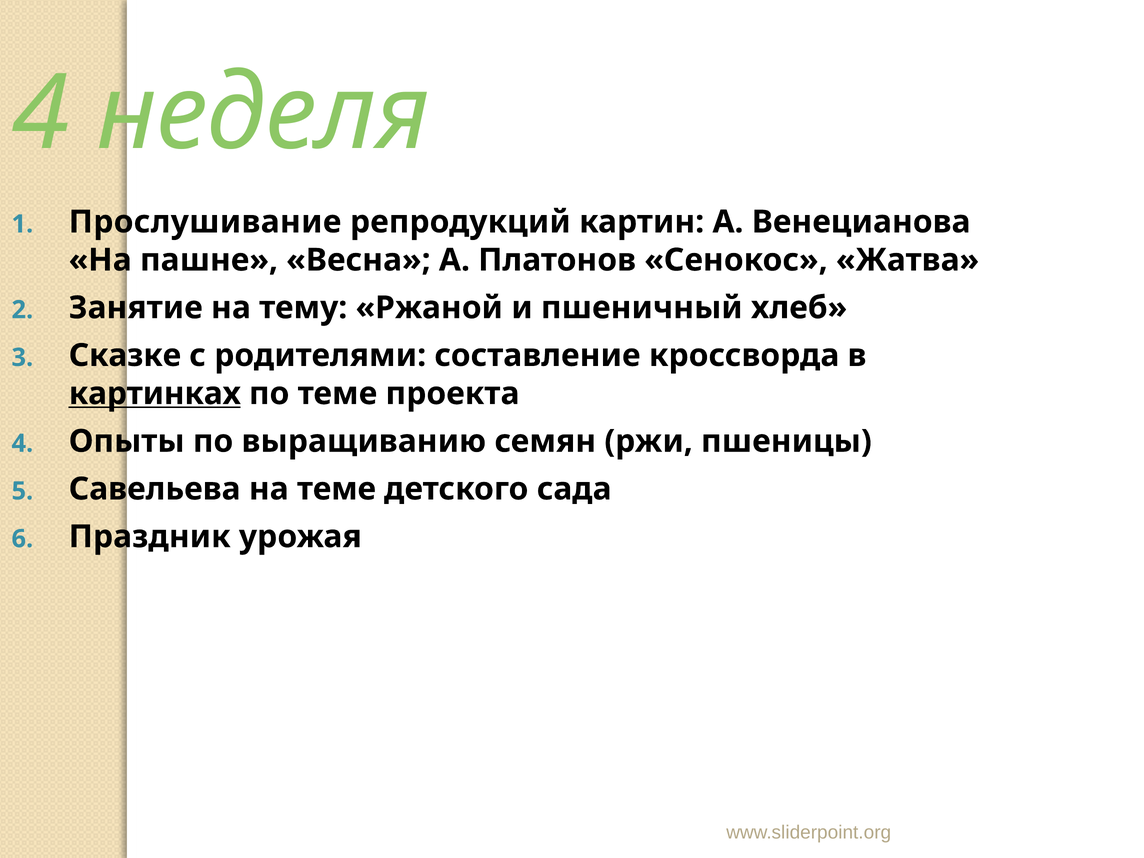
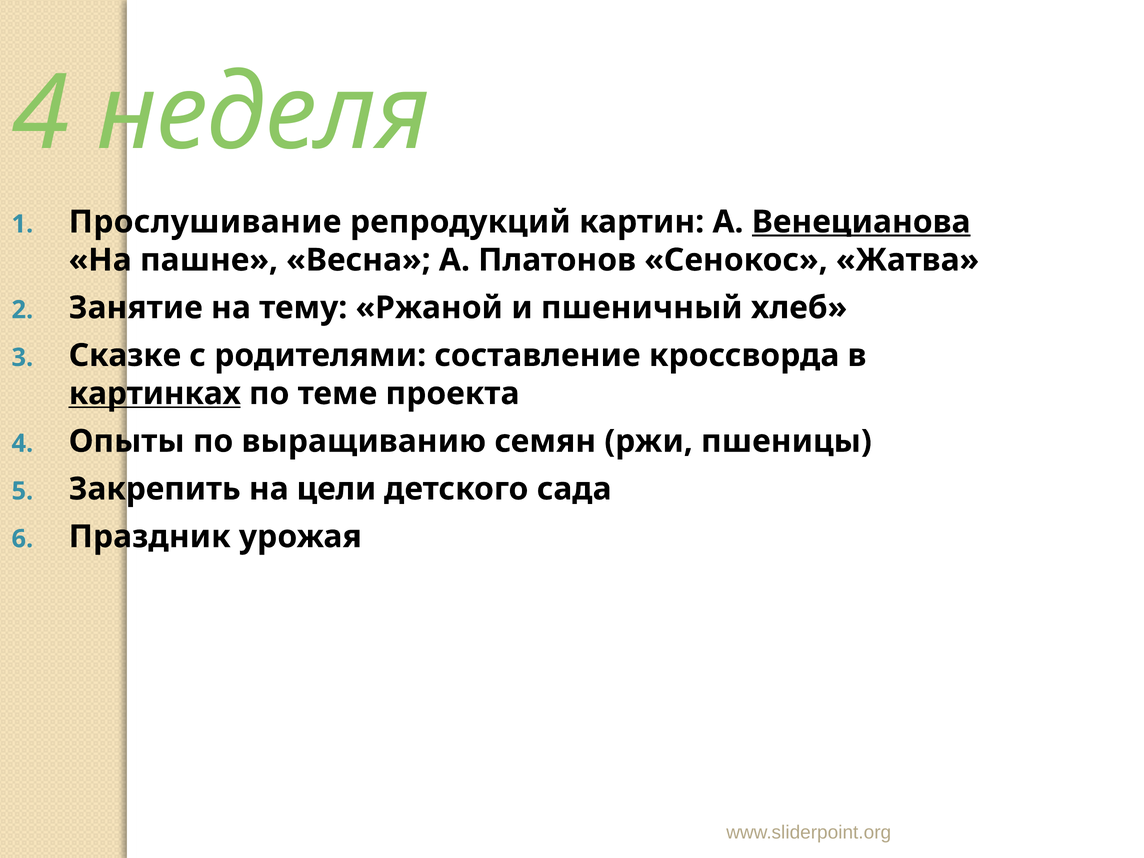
Венецианова underline: none -> present (861, 222)
Савельева: Савельева -> Закрепить (155, 489)
на теме: теме -> цели (337, 489)
